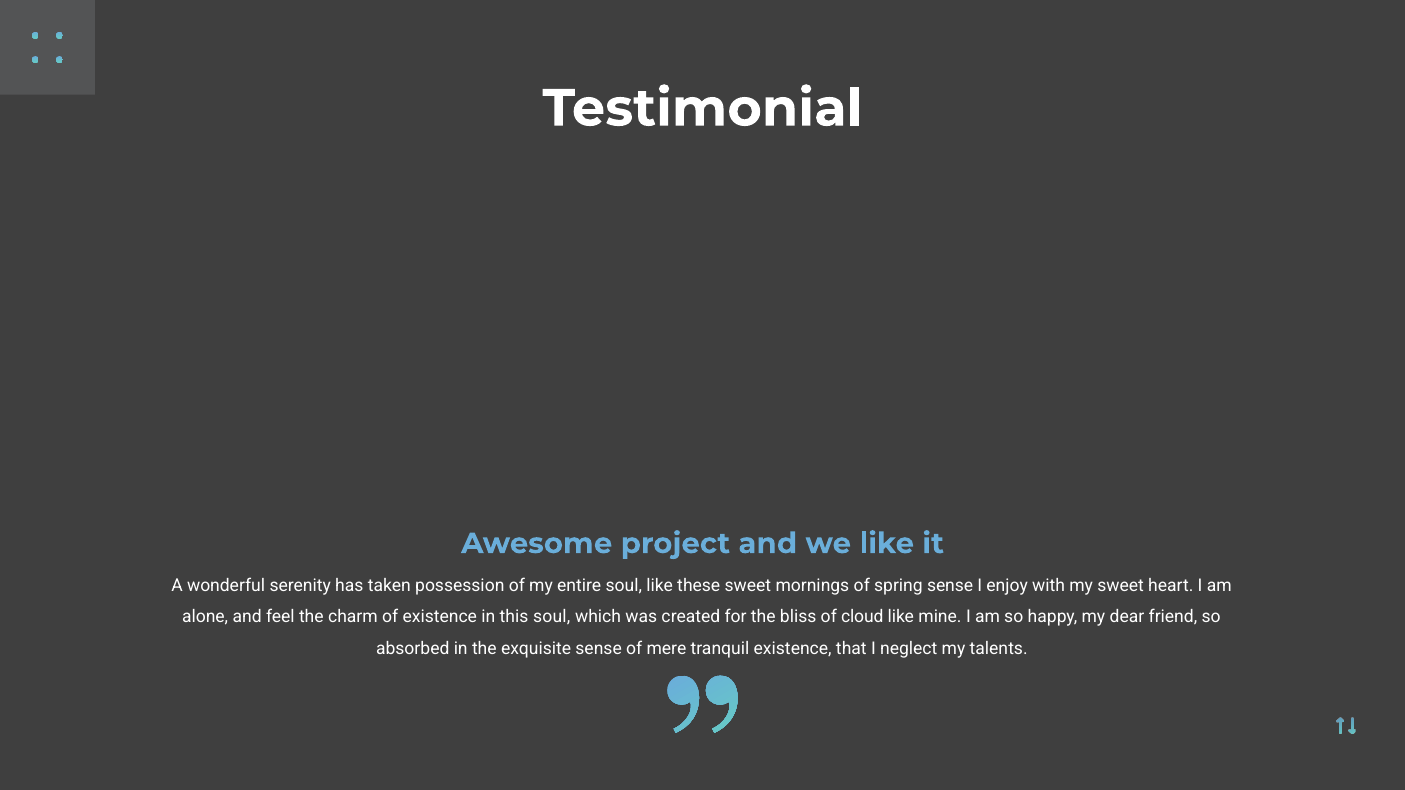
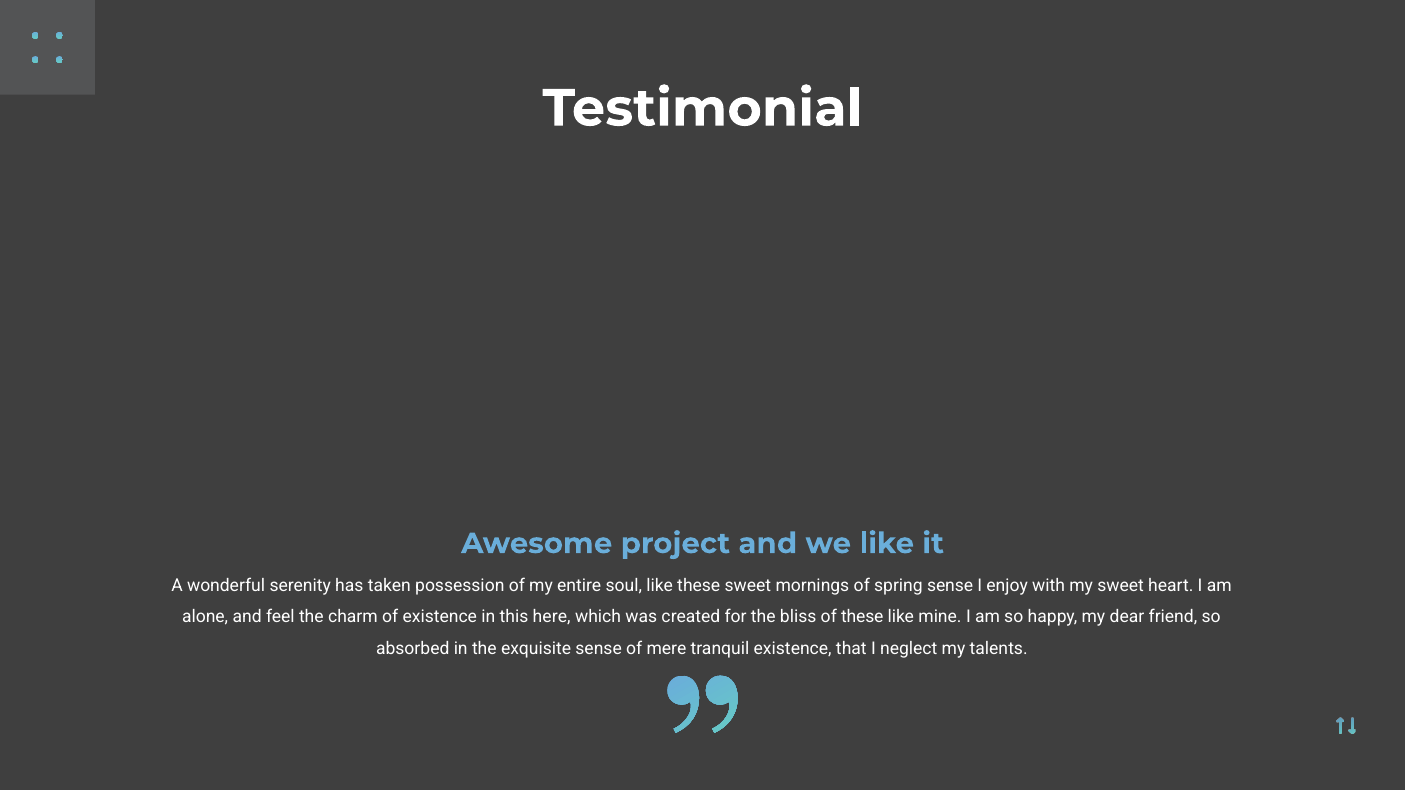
this soul: soul -> here (552, 617)
of cloud: cloud -> these (862, 617)
